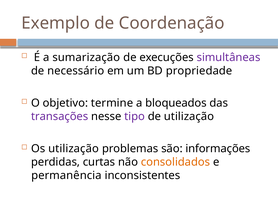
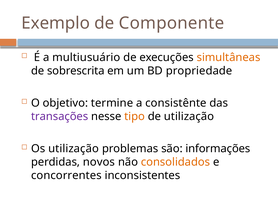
Coordenação: Coordenação -> Componente (172, 23)
sumarização: sumarização -> multiusuário (86, 58)
simultâneas colour: purple -> orange (229, 58)
necessário: necessário -> sobrescrita (76, 71)
bloqueados: bloqueados -> consistênte (176, 103)
tipo colour: purple -> orange (135, 117)
curtas: curtas -> novos (99, 162)
permanência: permanência -> concorrentes (66, 176)
